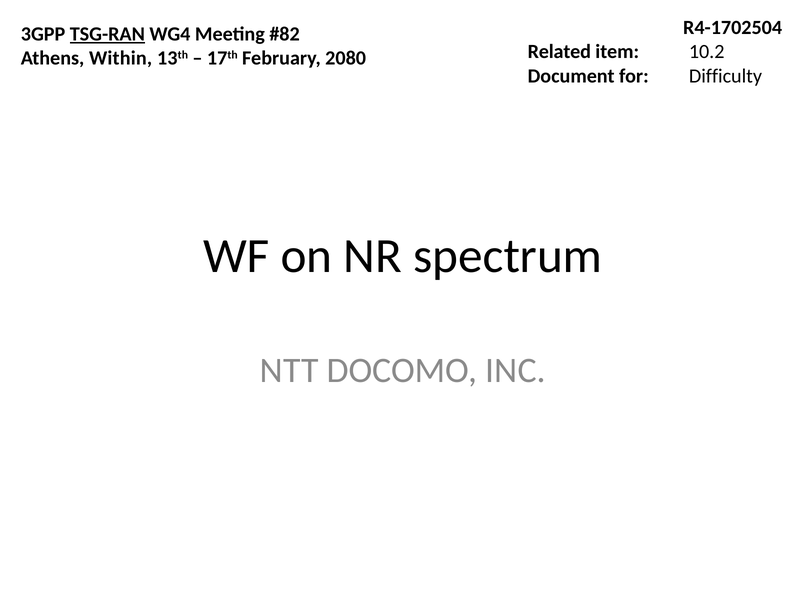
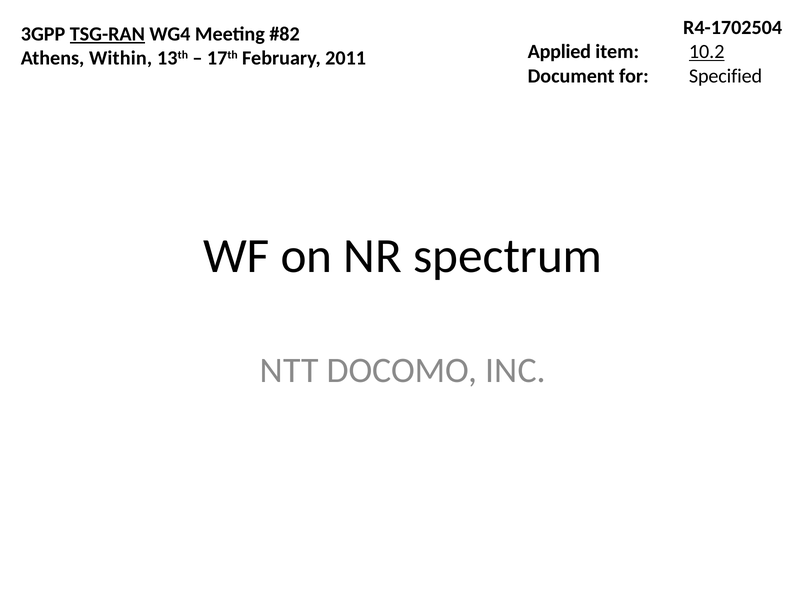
Related: Related -> Applied (559, 52)
10.2 underline: none -> present (707, 52)
2080: 2080 -> 2011 (346, 58)
Difficulty: Difficulty -> Specified (726, 76)
